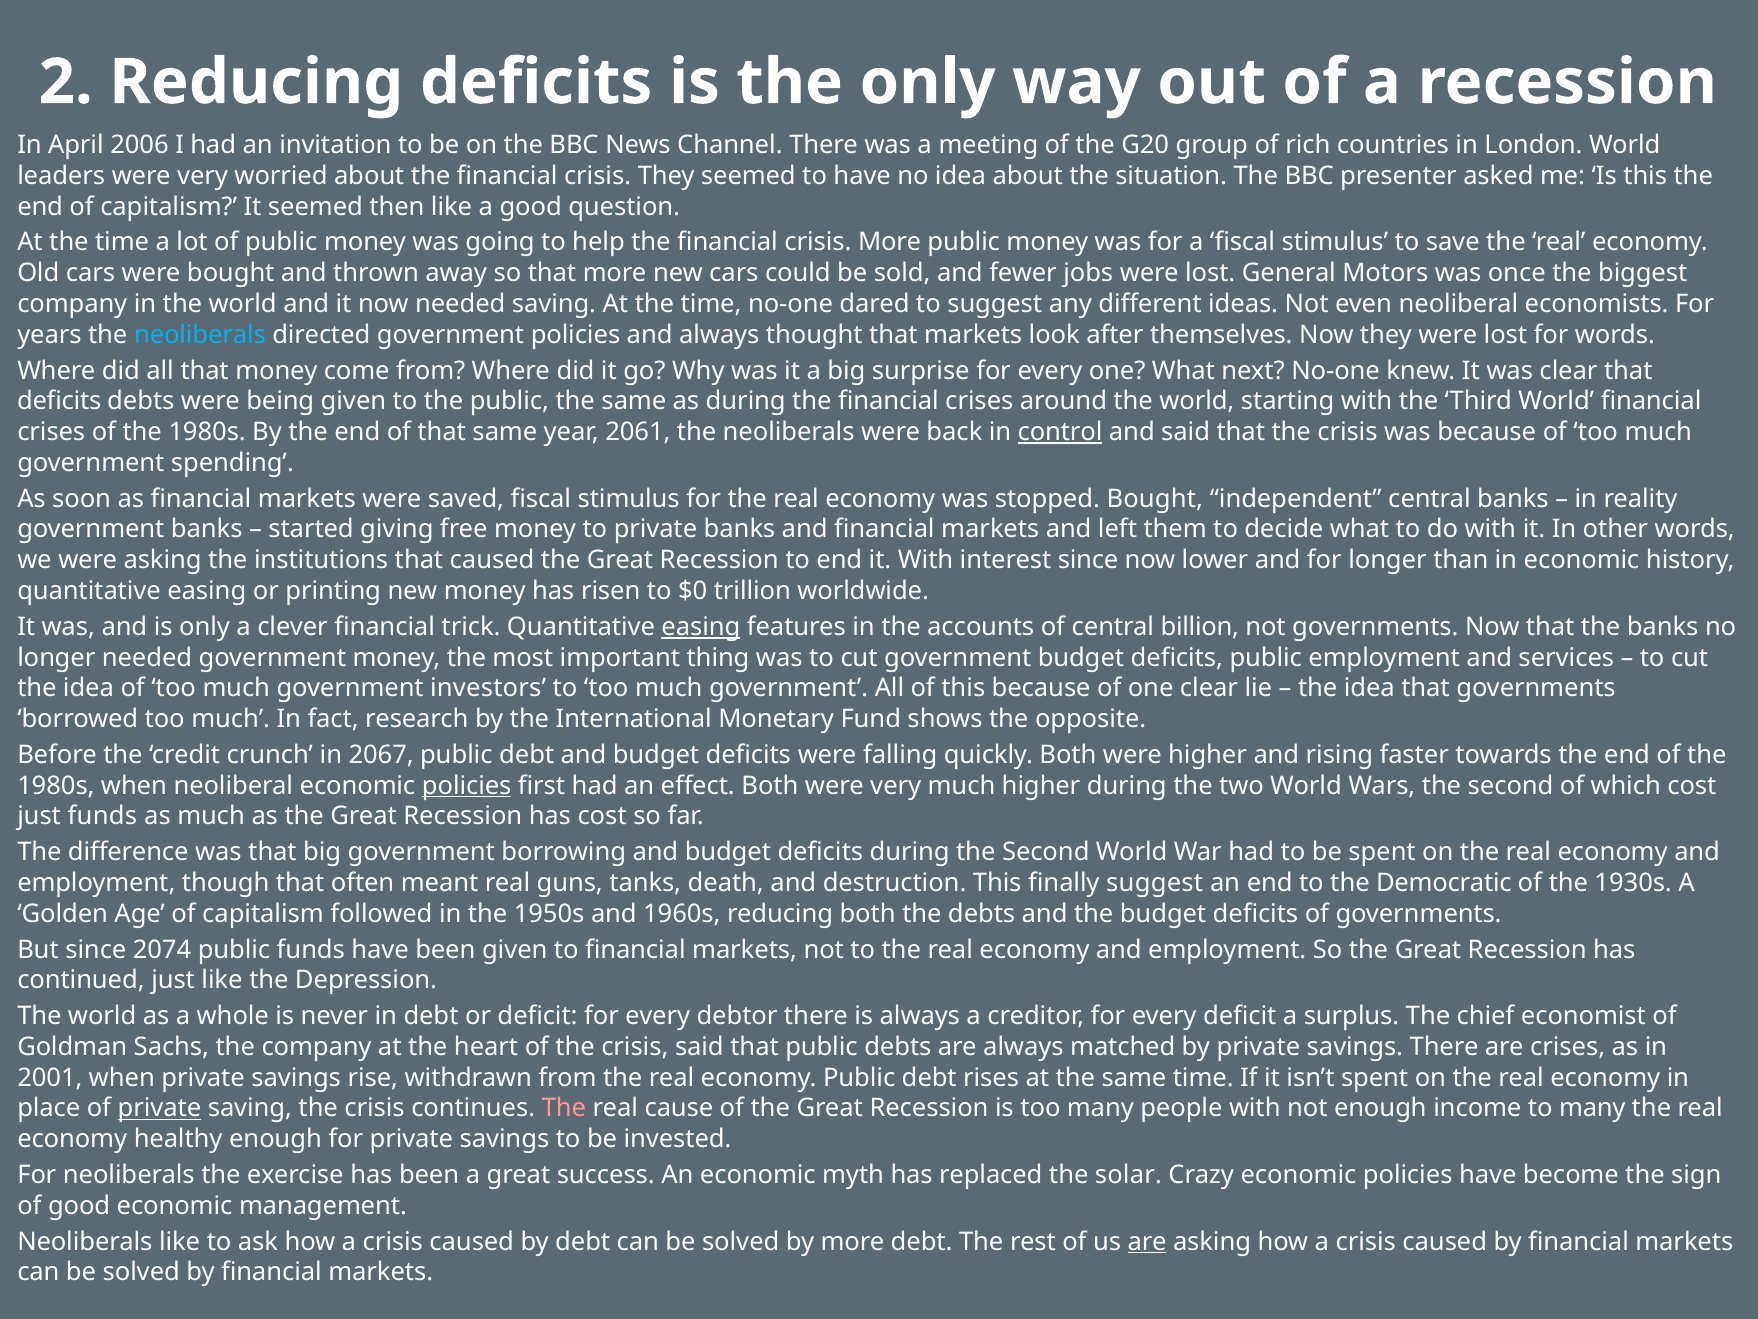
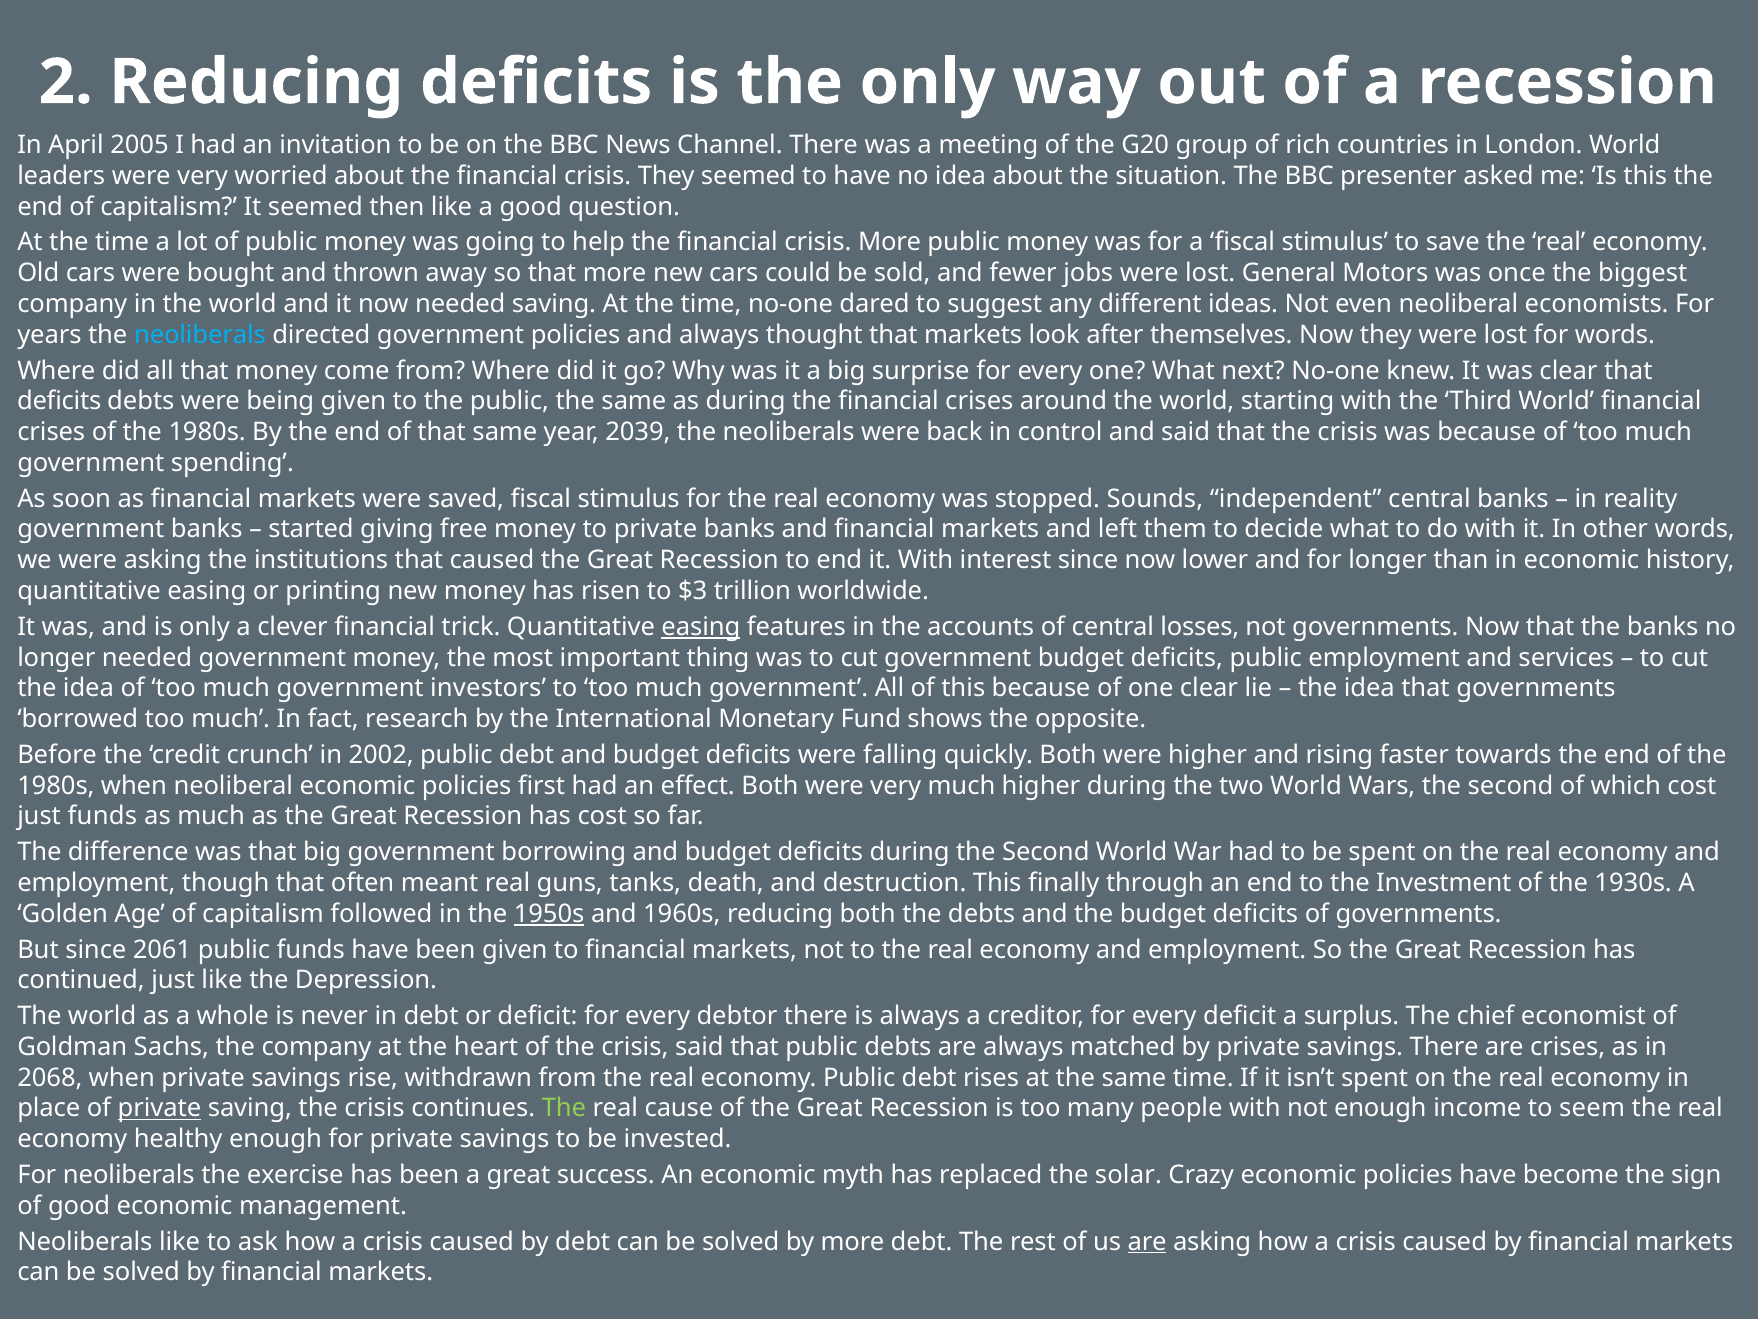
2006: 2006 -> 2005 (139, 145)
2061: 2061 -> 2039 (638, 432)
control underline: present -> none (1060, 432)
stopped Bought: Bought -> Sounds (1155, 499)
$0: $0 -> $3 (693, 591)
billion: billion -> losses (1200, 627)
2067: 2067 -> 2002 (381, 755)
policies underline: present -> none (467, 785)
finally suggest: suggest -> through (1155, 883)
Democratic: Democratic -> Investment (1444, 883)
1950s underline: none -> present (549, 913)
2074: 2074 -> 2061 (162, 949)
2001: 2001 -> 2068 (50, 1077)
The colour: pink -> light green (564, 1108)
to many: many -> seem (1592, 1108)
